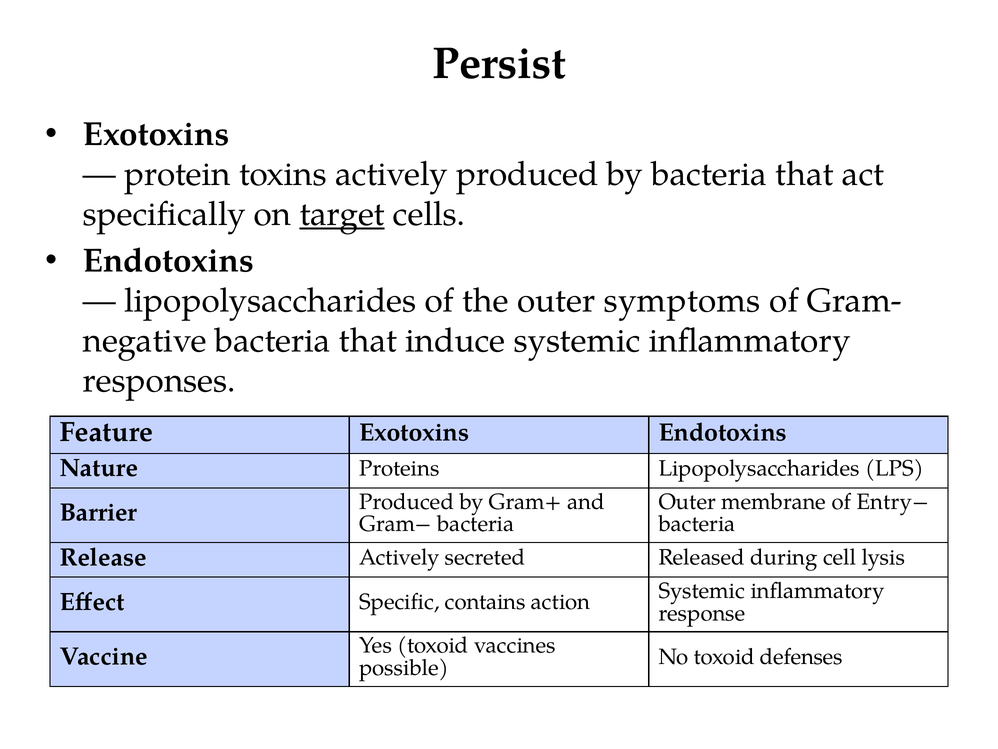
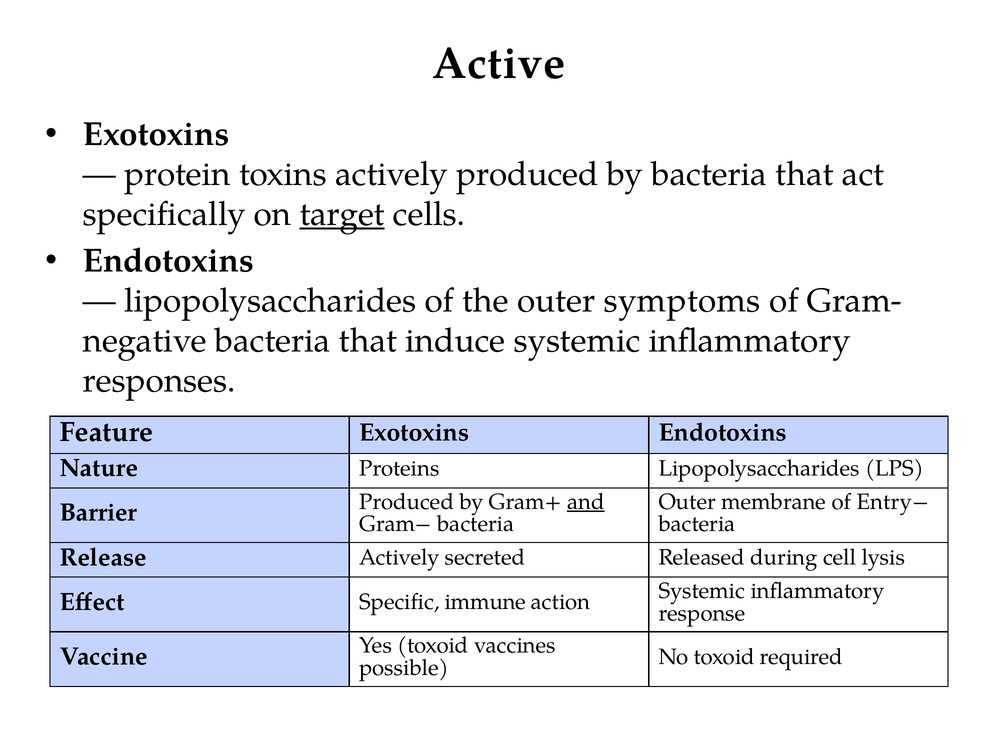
Persist: Persist -> Active (499, 64)
and underline: none -> present (586, 501)
contains: contains -> immune (485, 602)
defenses: defenses -> required (801, 656)
